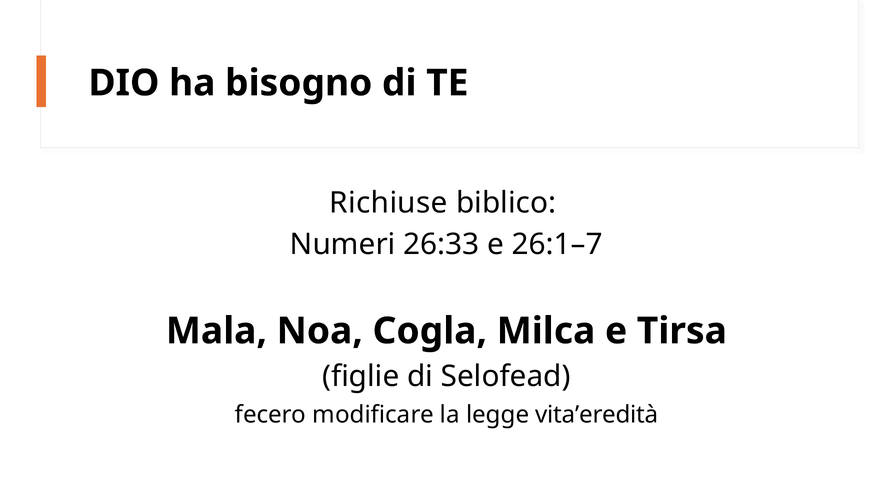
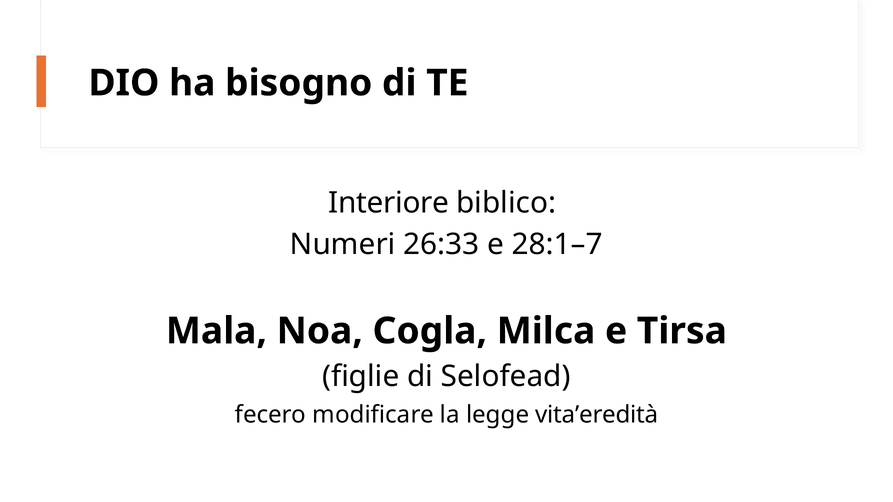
Richiuse: Richiuse -> Interiore (389, 203)
26:1–7: 26:1–7 -> 28:1–7 (557, 244)
